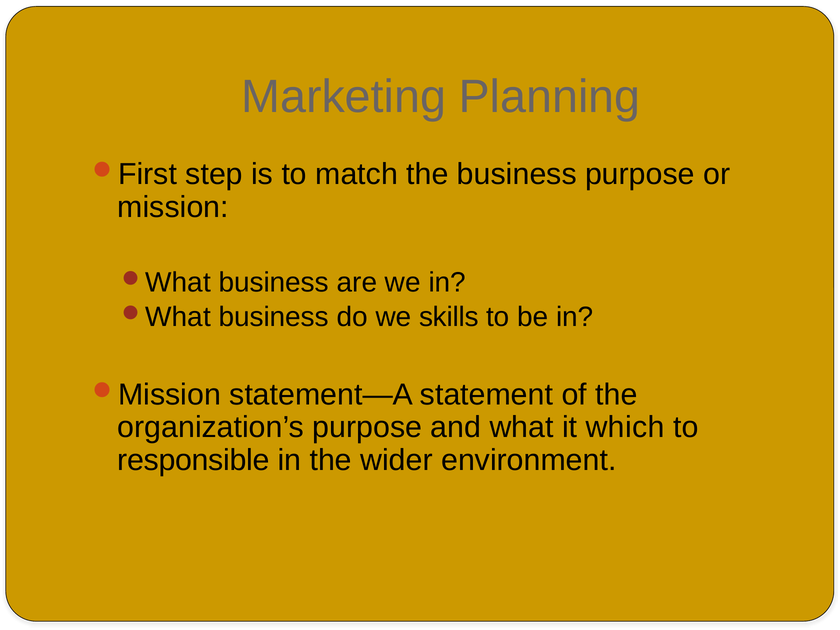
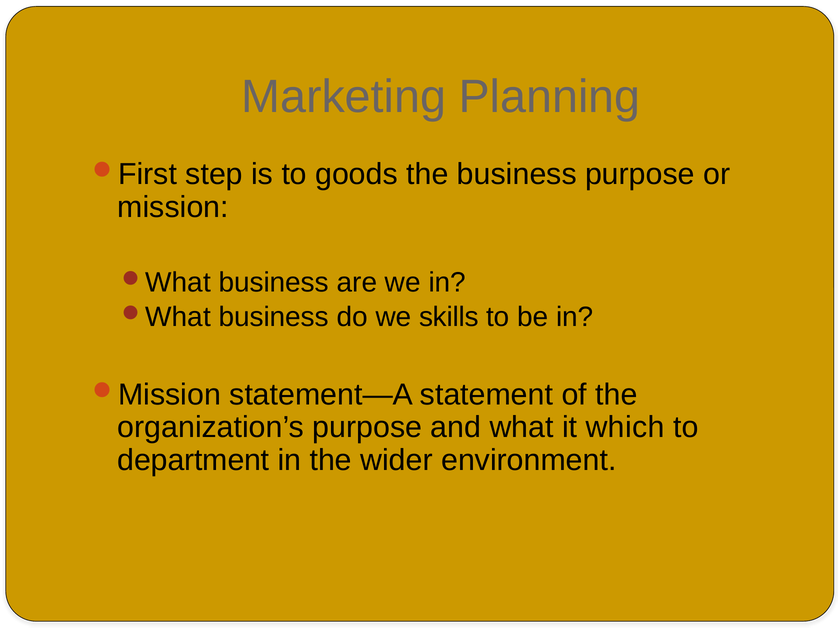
match: match -> goods (357, 174)
responsible: responsible -> department (193, 460)
